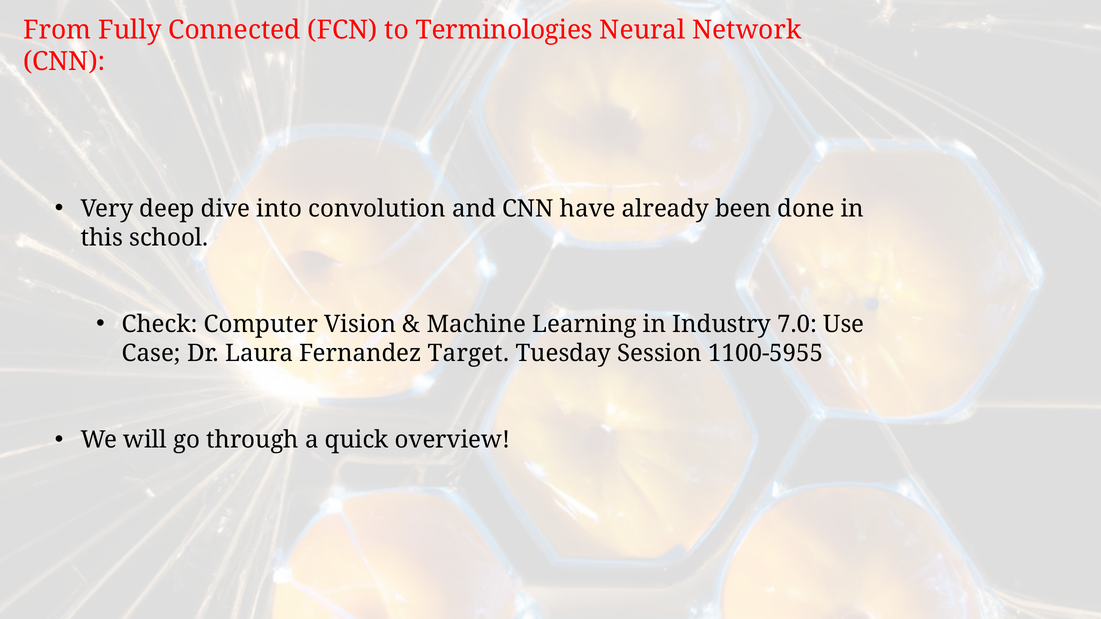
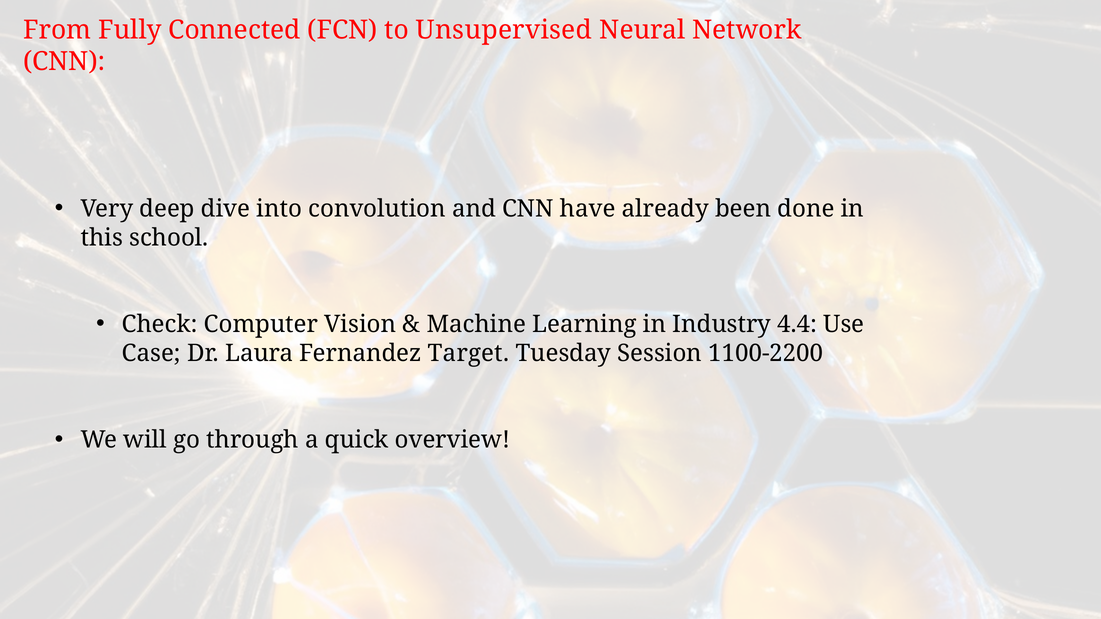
Terminologies: Terminologies -> Unsupervised (504, 30)
7.0: 7.0 -> 4.4 (797, 325)
1100-5955: 1100-5955 -> 1100-2200 (766, 353)
